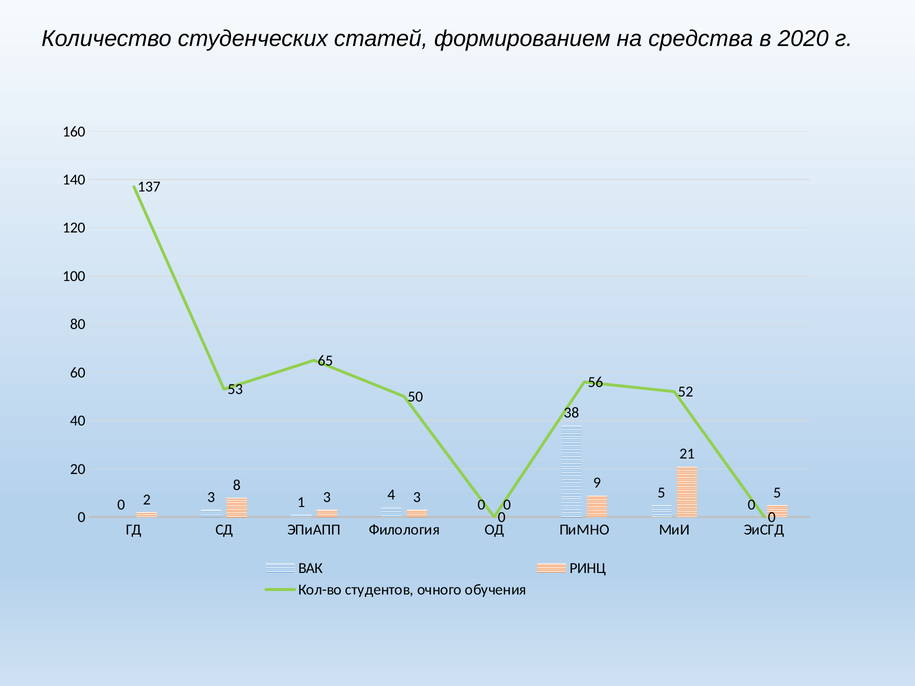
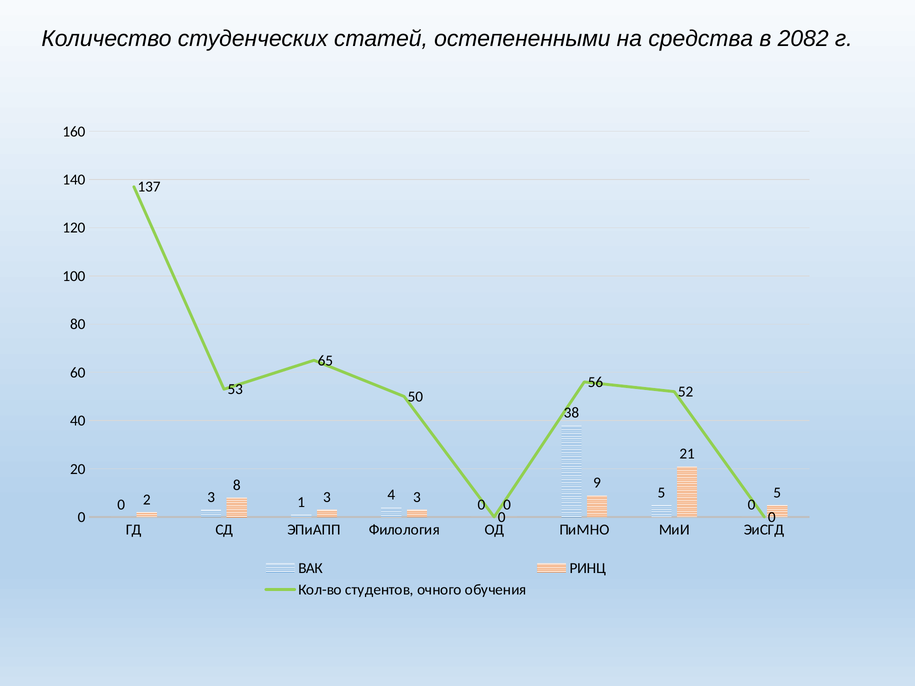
формированием: формированием -> остепененными (522, 39)
2020: 2020 -> 2082 (803, 39)
